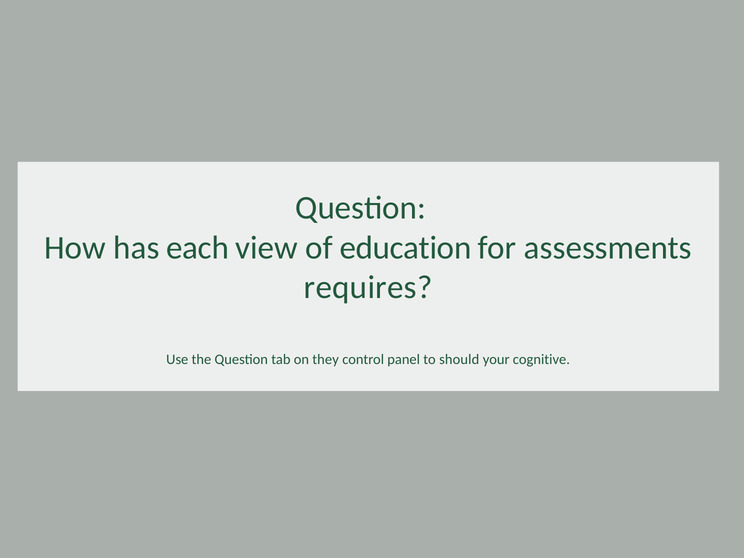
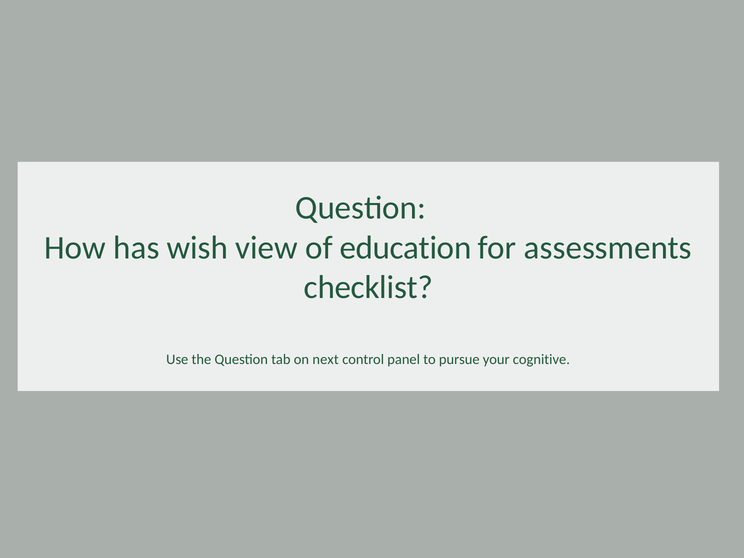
each: each -> wish (197, 248)
requires: requires -> checklist (368, 287)
they: they -> next (326, 359)
should: should -> pursue (459, 359)
